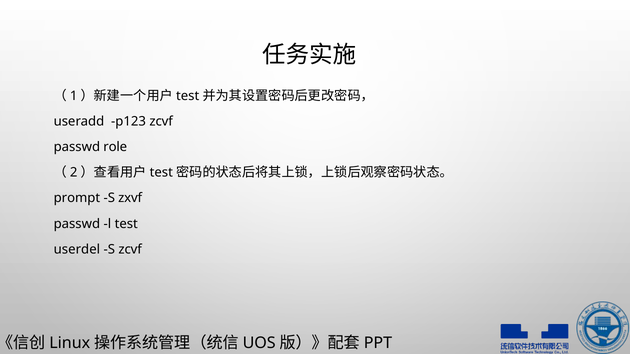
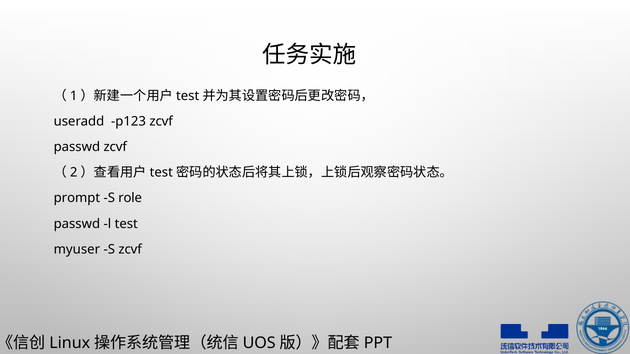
passwd role: role -> zcvf (115, 147)
zxvf: zxvf -> role (130, 198)
userdel: userdel -> myuser (77, 249)
